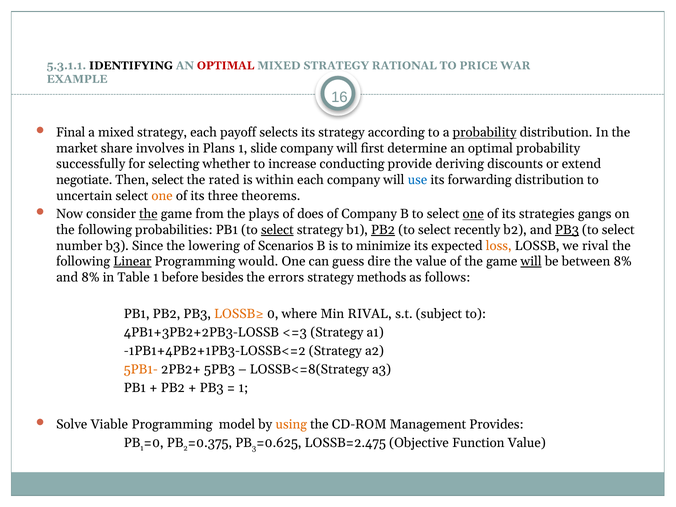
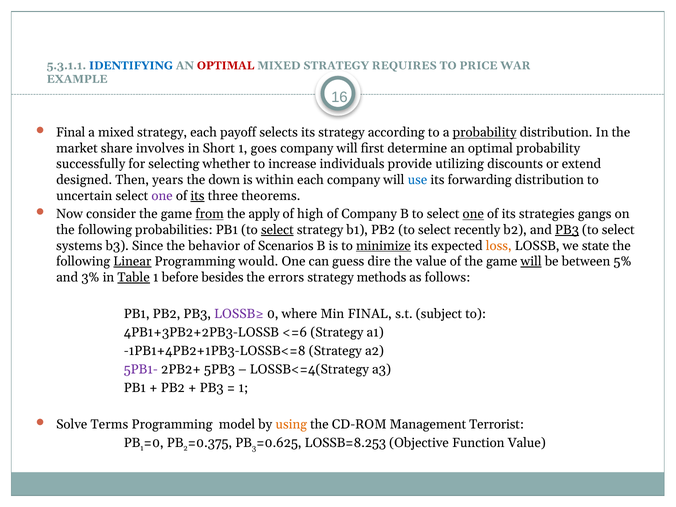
IDENTIFYING colour: black -> blue (131, 66)
RATIONAL: RATIONAL -> REQUIRES (404, 66)
Plans: Plans -> Short (219, 148)
slide: slide -> goes (264, 148)
conducting: conducting -> individuals (352, 164)
deriving: deriving -> utilizing (460, 164)
negotiate: negotiate -> designed (84, 180)
Then select: select -> years (168, 180)
rated: rated -> down (224, 180)
one colour: orange -> purple (162, 196)
its underline: none -> present (197, 196)
the underline: present -> none (148, 214)
from underline: none -> present (210, 214)
plays: plays -> apply (264, 214)
does: does -> high (310, 214)
PB2 underline: present -> none (383, 230)
number: number -> systems (79, 246)
lowering: lowering -> behavior (214, 246)
minimize underline: none -> present (383, 246)
we rival: rival -> state (596, 246)
between 8%: 8% -> 5% (622, 261)
and 8%: 8% -> 3% (90, 277)
Table underline: none -> present (134, 277)
LOSSB≥ colour: orange -> purple (239, 314)
Min RIVAL: RIVAL -> FINAL (370, 314)
<=3: <=3 -> <=6 (295, 333)
-1PB1+4PB2+1PB3-LOSSB<=2: -1PB1+4PB2+1PB3-LOSSB<=2 -> -1PB1+4PB2+1PB3-LOSSB<=8 (215, 351)
5PB1- colour: orange -> purple (141, 369)
LOSSB<=8(Strategy: LOSSB<=8(Strategy -> LOSSB<=4(Strategy (309, 369)
Viable: Viable -> Terms (109, 425)
Provides: Provides -> Terrorist (497, 425)
LOSSB=2.475: LOSSB=2.475 -> LOSSB=8.253 (345, 443)
